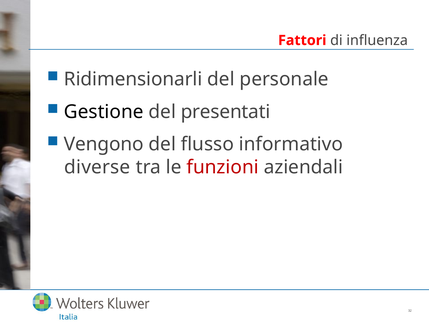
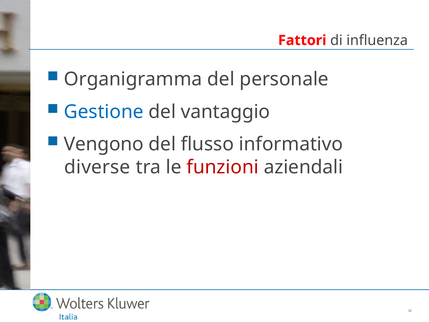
Ridimensionarli: Ridimensionarli -> Organigramma (133, 79)
Gestione colour: black -> blue (104, 112)
presentati: presentati -> vantaggio (225, 112)
